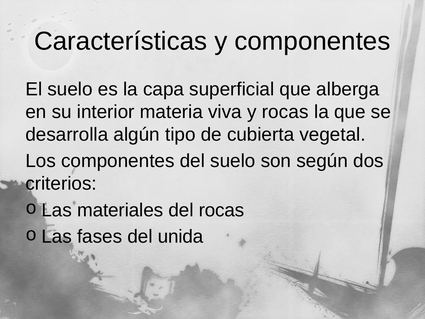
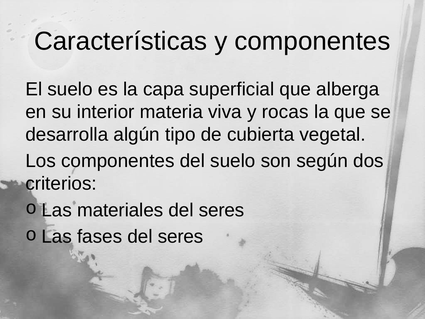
rocas: rocas -> seres (222, 210)
fases del unida: unida -> seres (181, 237)
